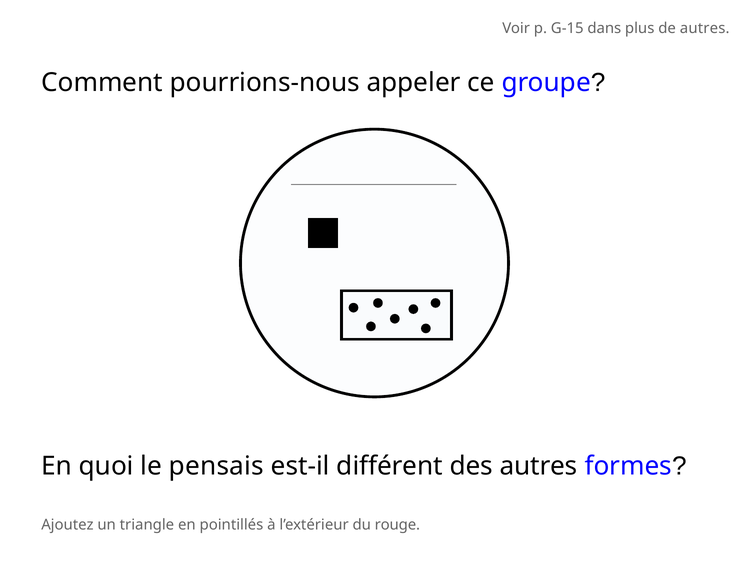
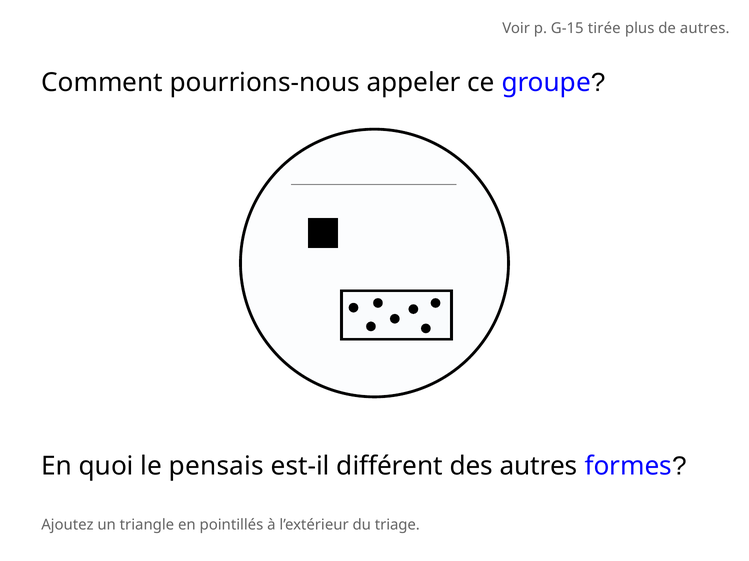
dans: dans -> tirée (604, 28)
rouge: rouge -> triage (397, 525)
